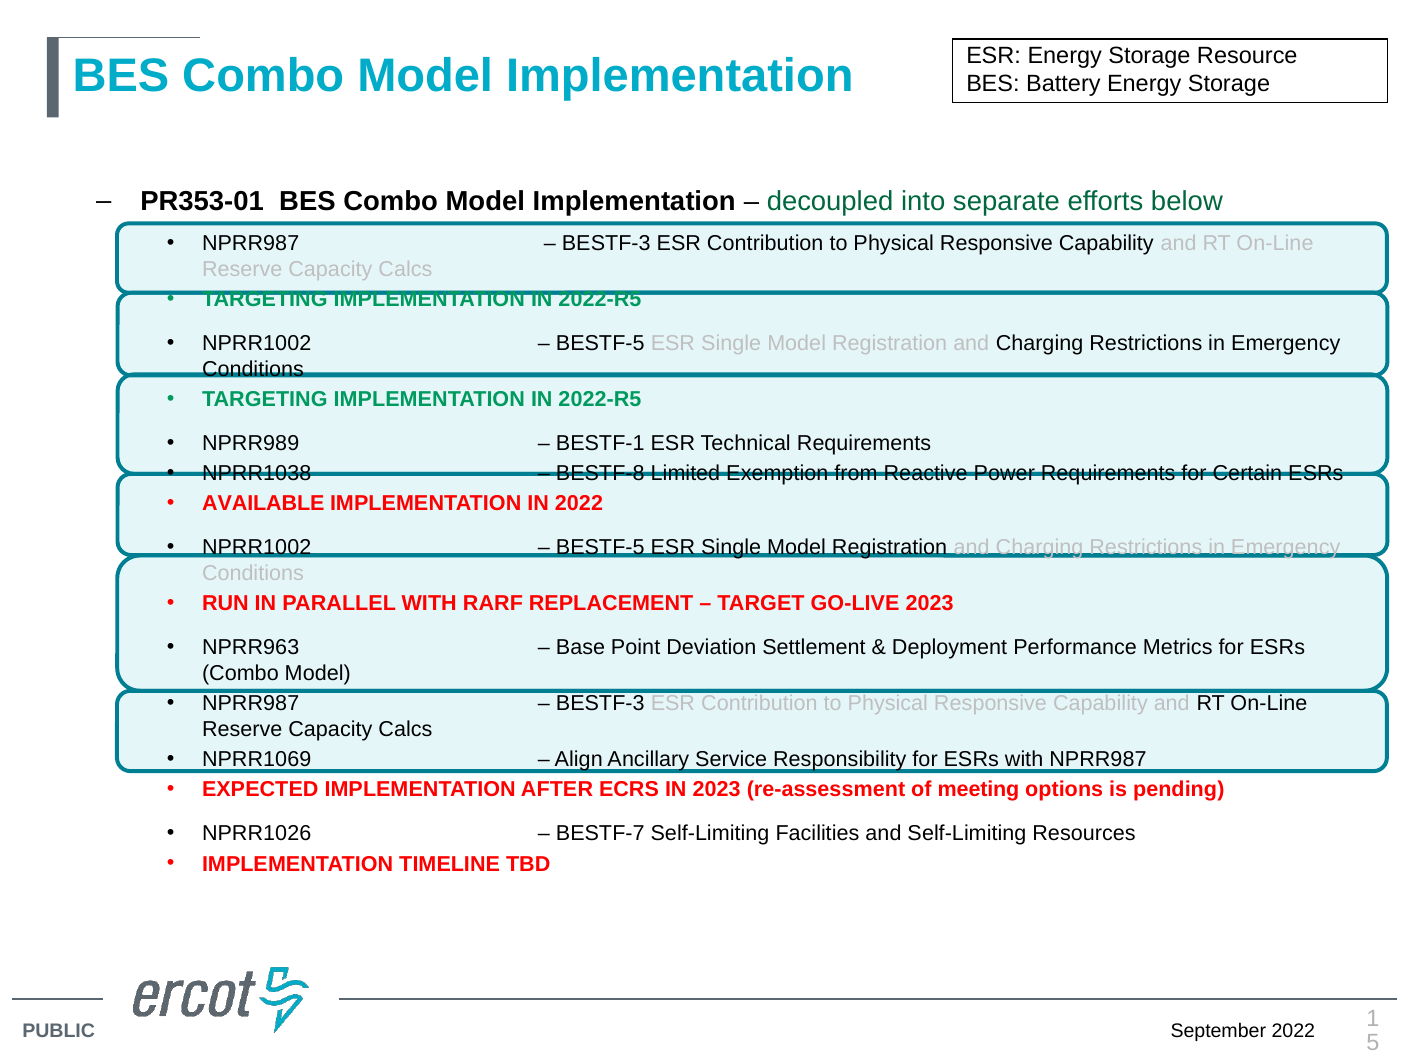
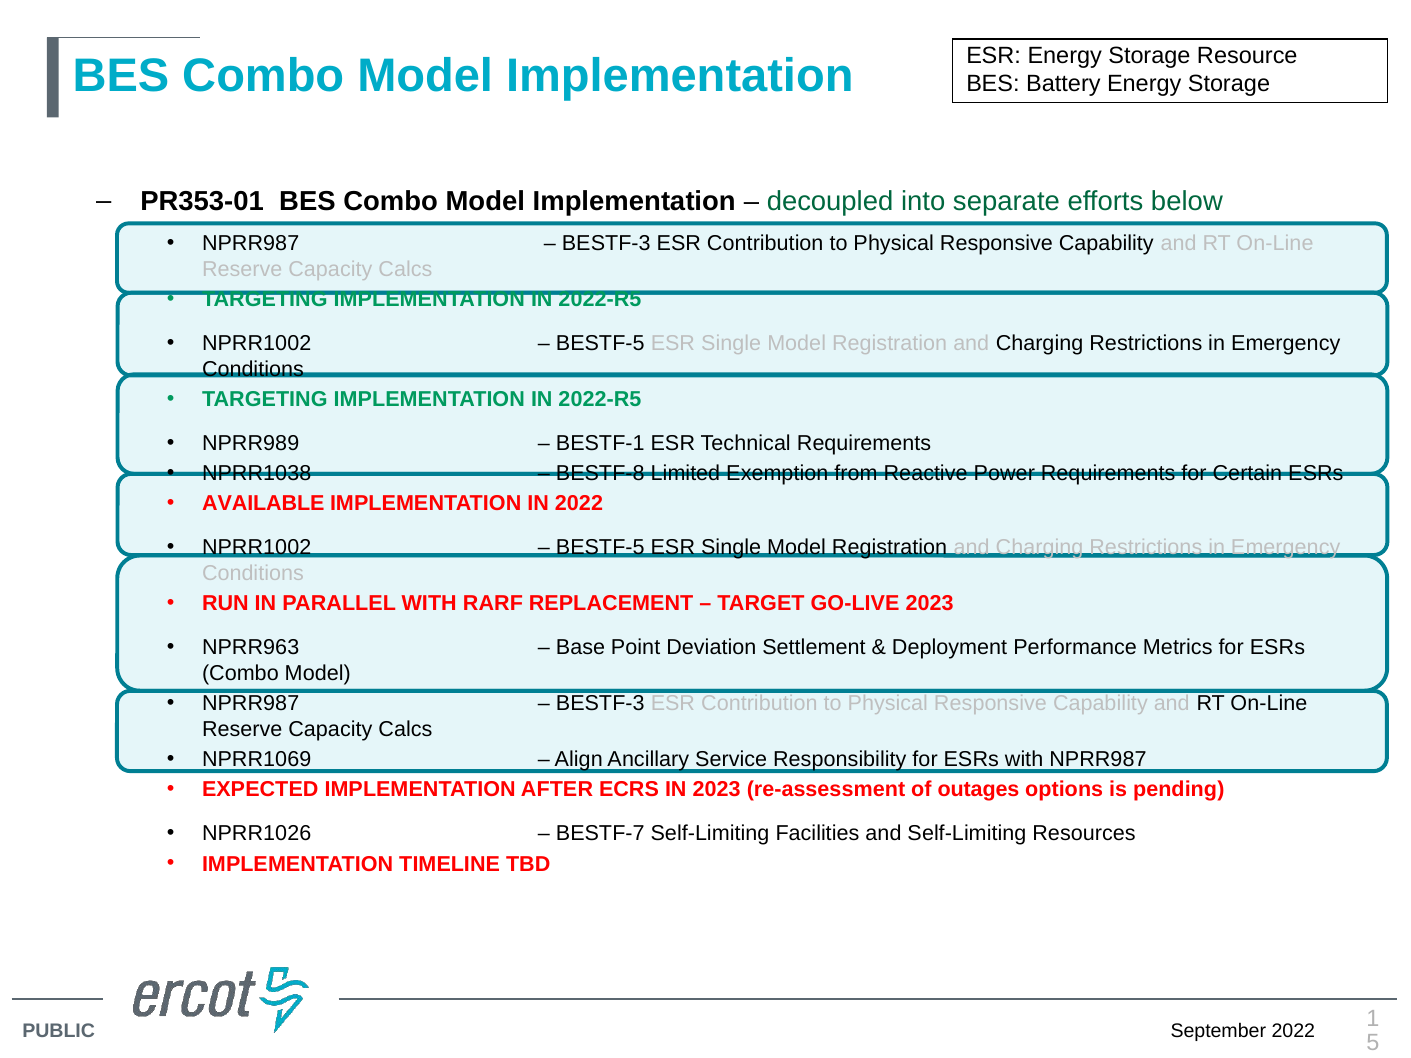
meeting: meeting -> outages (979, 790)
